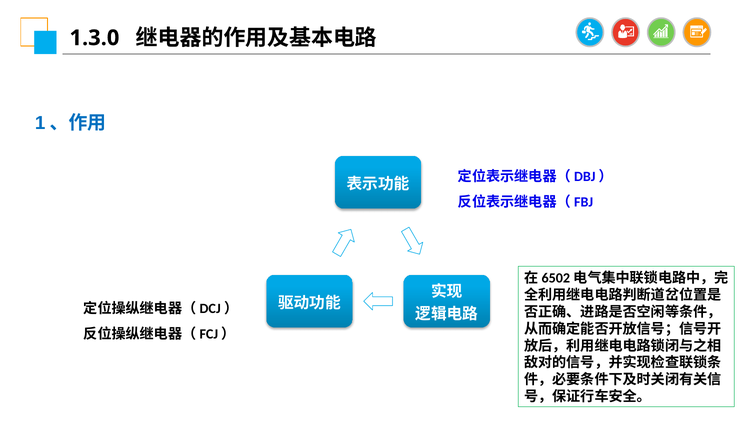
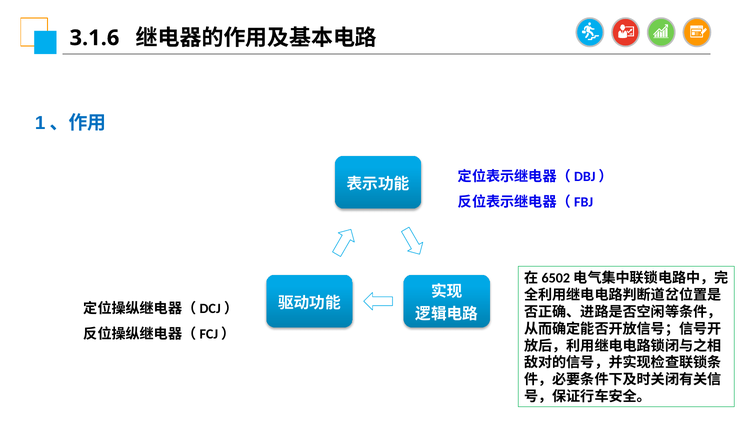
1.3.0: 1.3.0 -> 3.1.6 (94, 38)
